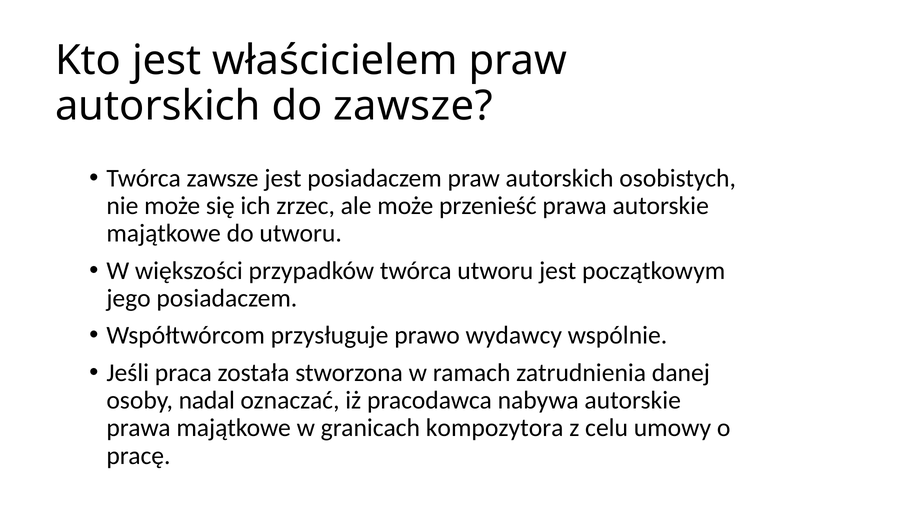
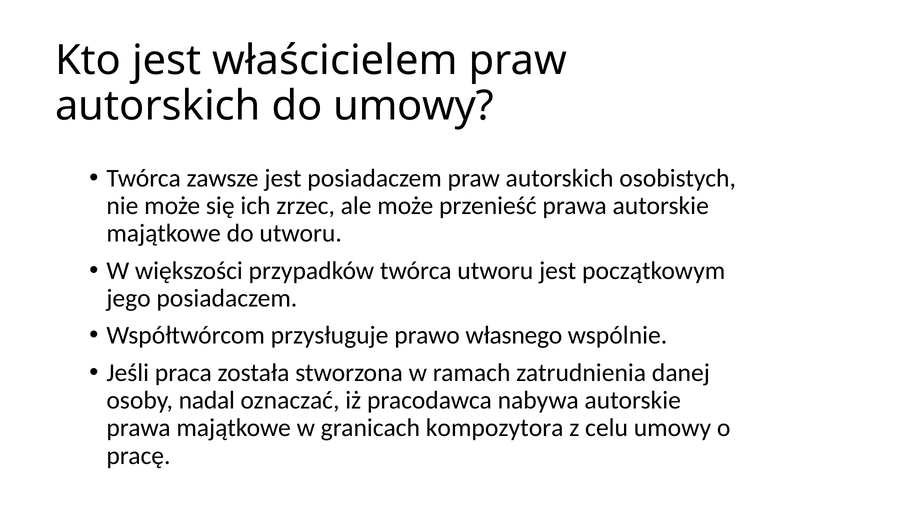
do zawsze: zawsze -> umowy (414, 106)
wydawcy: wydawcy -> własnego (514, 336)
